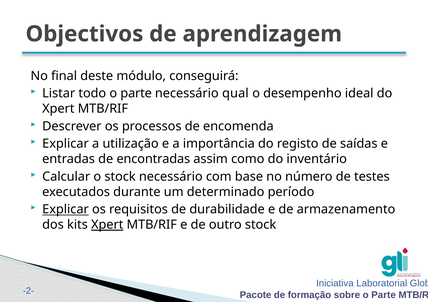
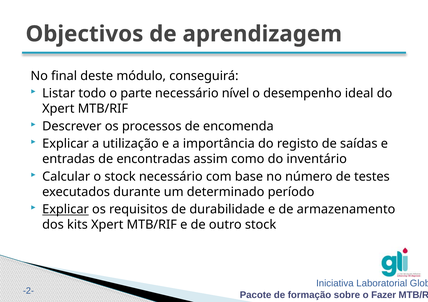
qual: qual -> nível (236, 93)
Xpert underline: present -> none (107, 225)
Parte: Parte -> Fazer (384, 295)
